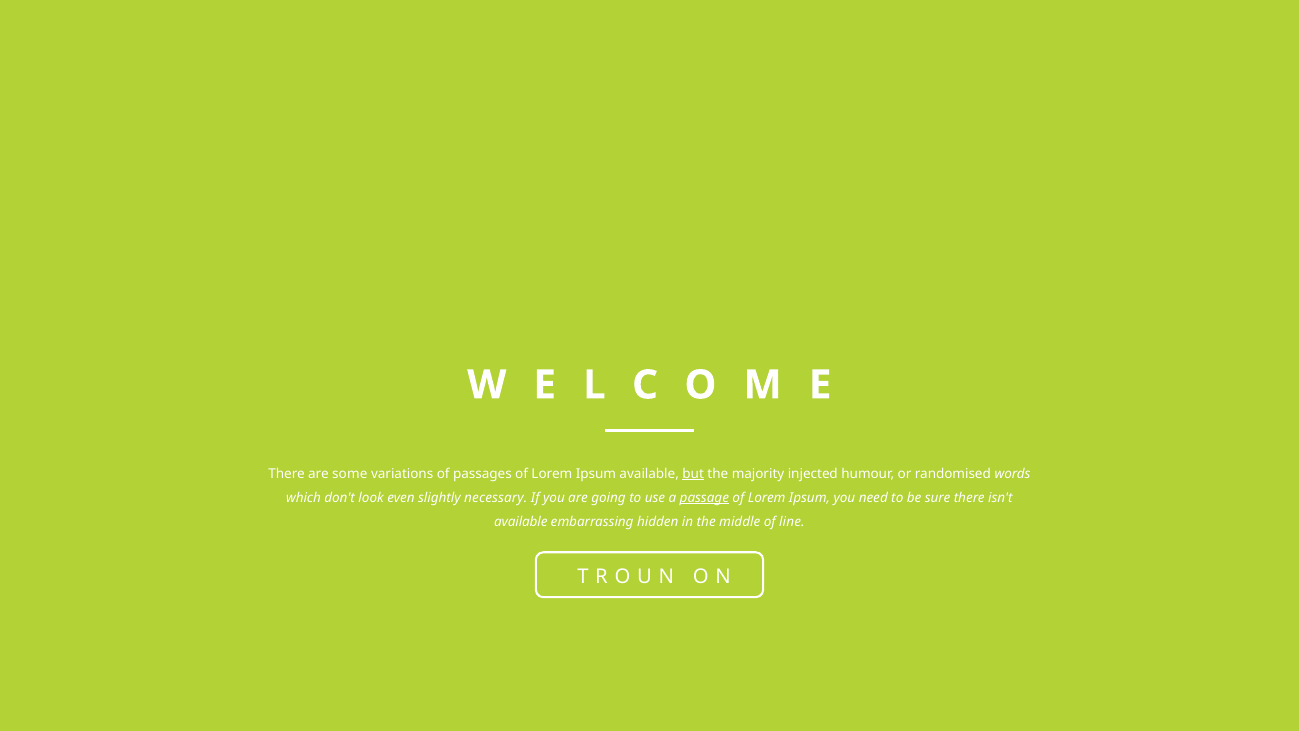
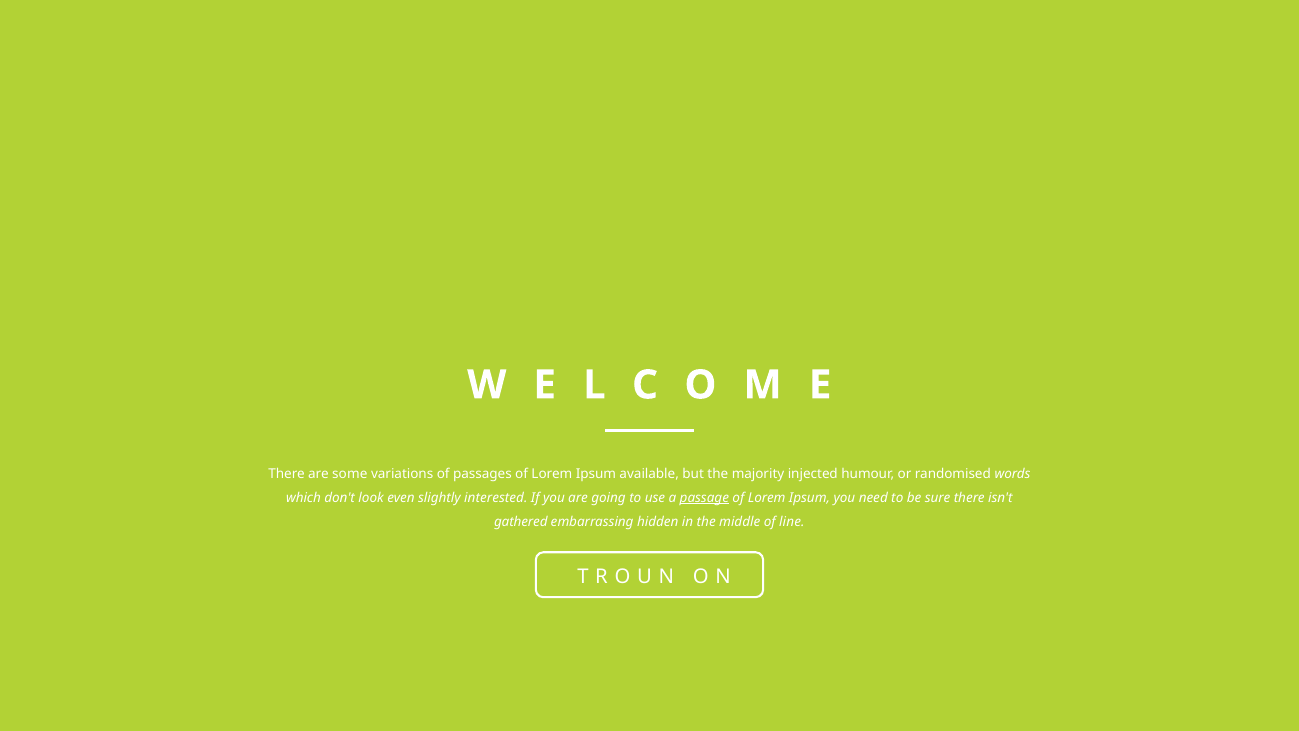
but underline: present -> none (693, 474)
necessary: necessary -> interested (496, 498)
available: available -> gathered (521, 522)
